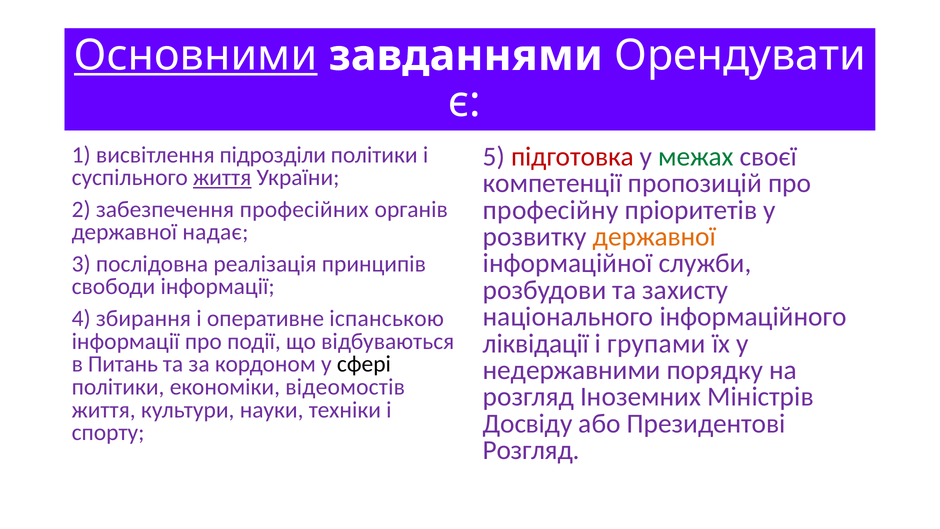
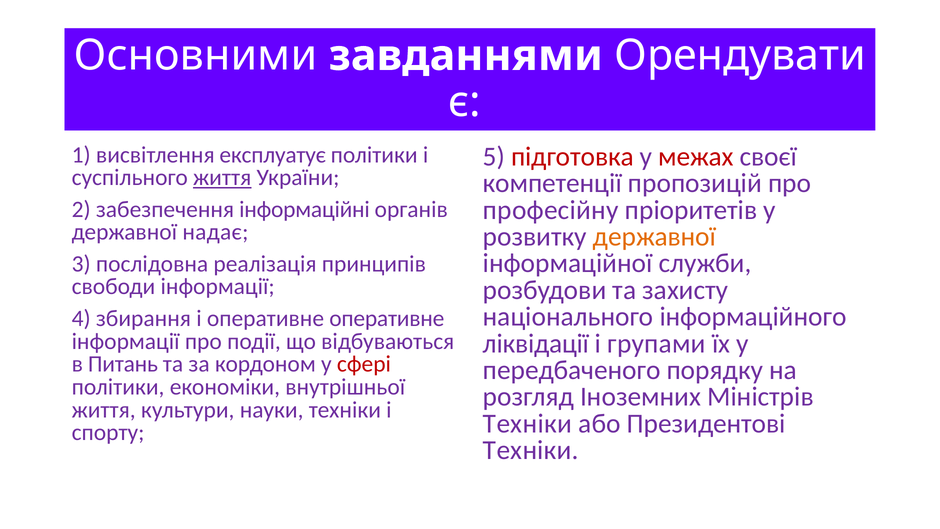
Основними underline: present -> none (196, 56)
підрозділи: підрозділи -> експлуатує (273, 155)
межах colour: green -> red (696, 157)
професійних: професійних -> інформаційні (304, 209)
оперативне іспанською: іспанською -> оперативне (387, 318)
сфері colour: black -> red (364, 364)
недержавними: недержавними -> передбаченого (572, 370)
відеомостів: відеомостів -> внутрішньої (345, 387)
Досвіду: Досвіду -> Техніки (527, 423)
Розгляд: Розгляд -> Техніки (531, 450)
